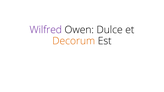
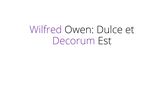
Decorum colour: orange -> purple (74, 41)
